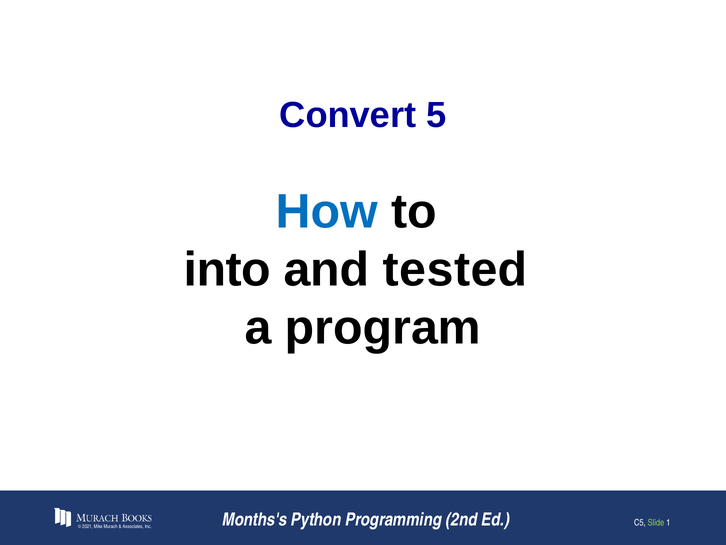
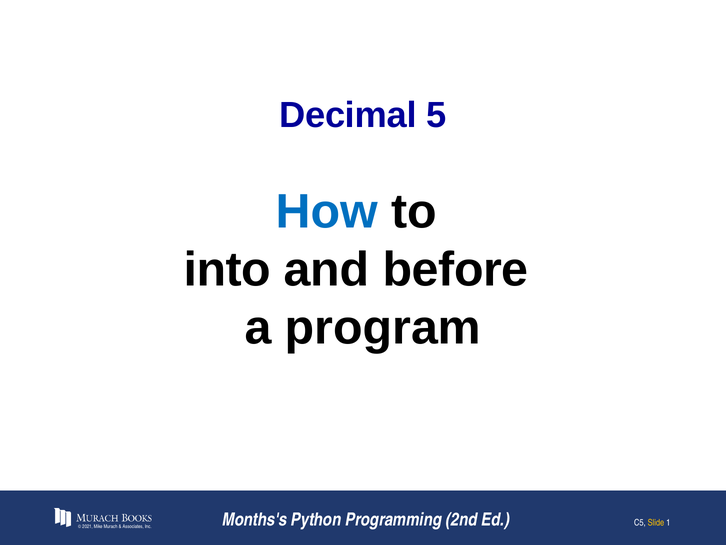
Convert: Convert -> Decimal (348, 115)
tested: tested -> before (456, 270)
Slide colour: light green -> yellow (656, 522)
